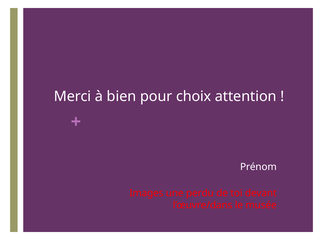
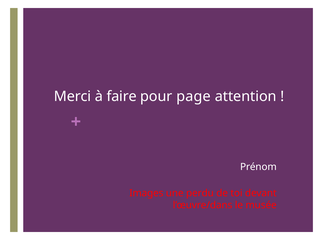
bien: bien -> faire (122, 97)
choix: choix -> page (194, 97)
